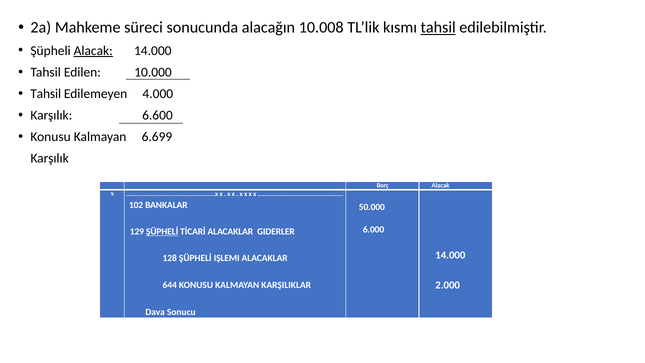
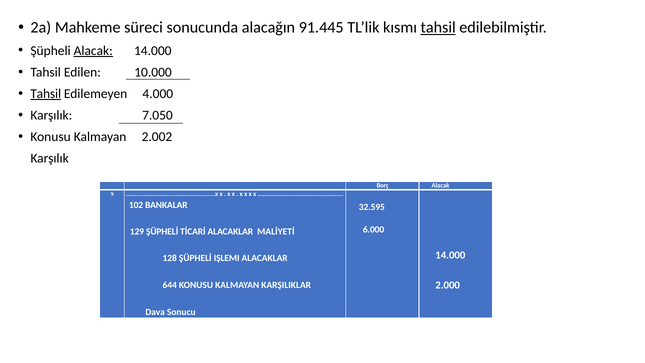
10.008: 10.008 -> 91.445 (321, 28)
Tahsil underline: none -> present (46, 94)
6.600: 6.600 -> 7.050 (157, 115)
6.699: 6.699 -> 2.002 (157, 137)
50.000: 50.000 -> 32.595 (372, 207)
ŞÜPHELİ underline: present -> none (162, 231)
GIDERLER: GIDERLER -> MALİYETİ (276, 231)
